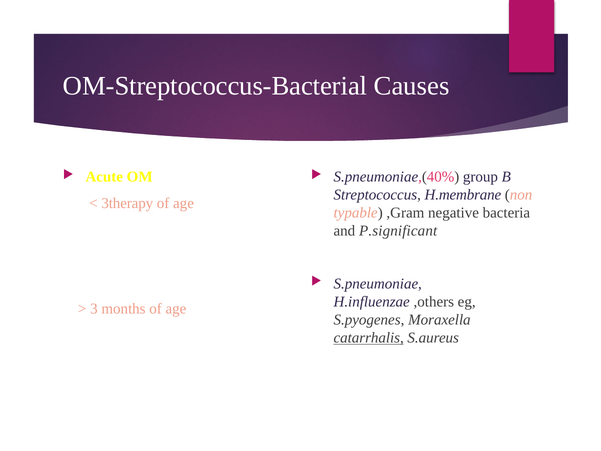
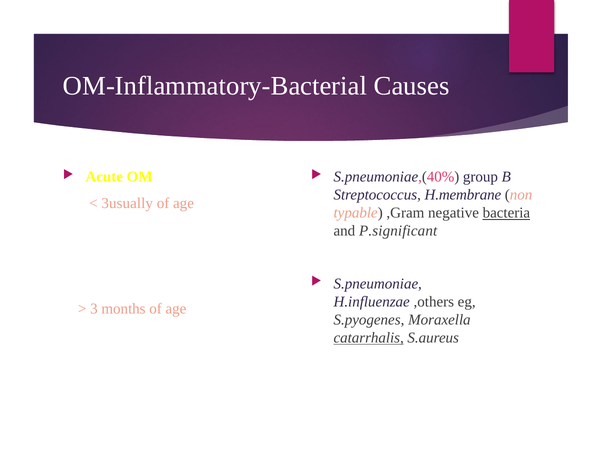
OM-Streptococcus-Bacterial: OM-Streptococcus-Bacterial -> OM-Inflammatory-Bacterial (215, 86)
3therapy: 3therapy -> 3usually (127, 203)
bacteria underline: none -> present (506, 213)
